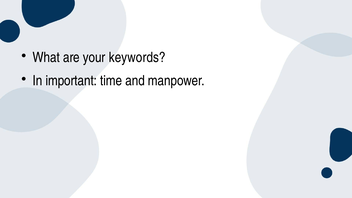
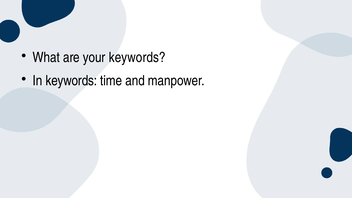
In important: important -> keywords (71, 81)
